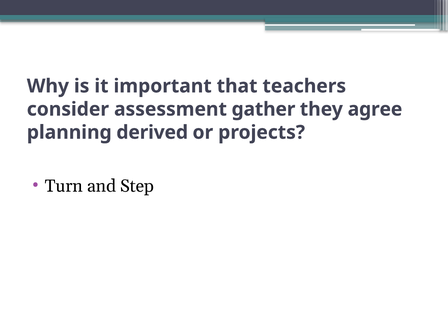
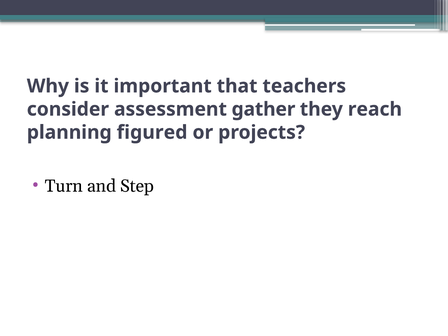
agree: agree -> reach (375, 109)
derived: derived -> figured (152, 132)
